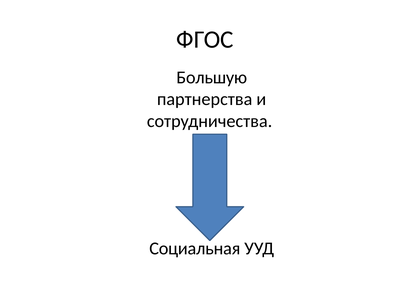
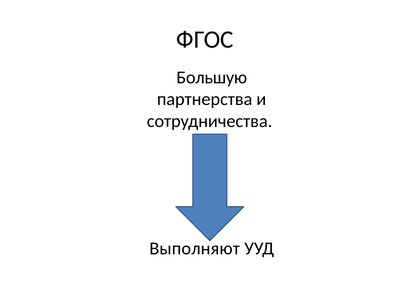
Социальная: Социальная -> Выполняют (195, 249)
